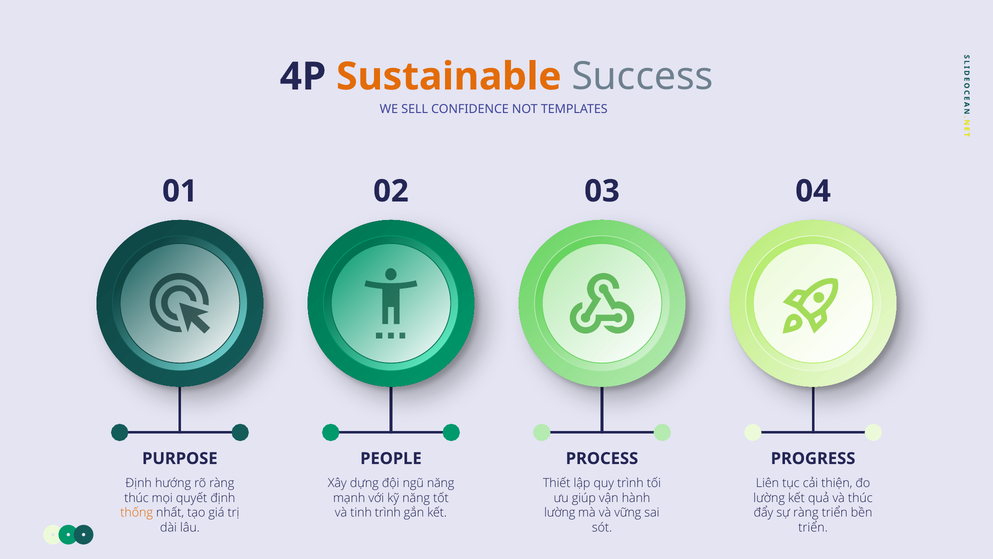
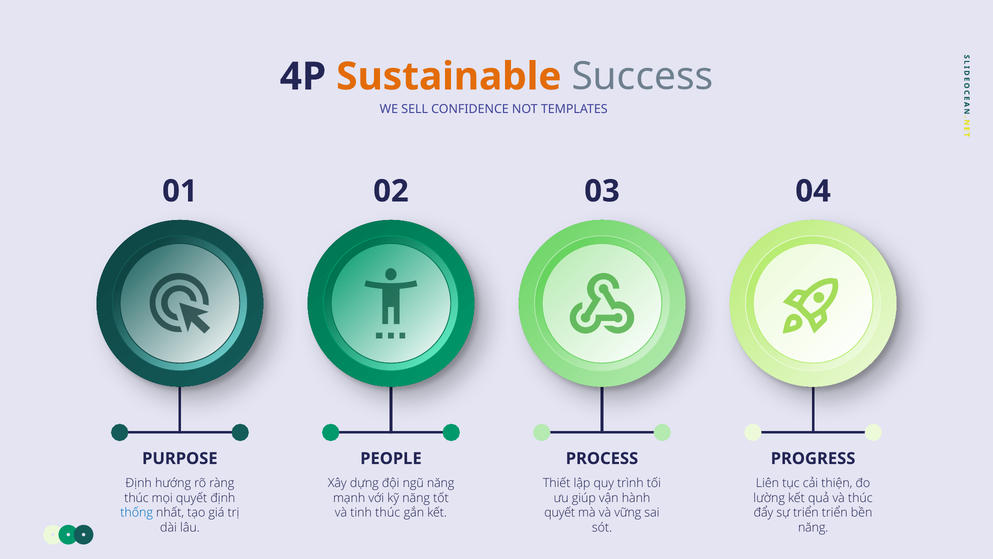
thống colour: orange -> blue (137, 512)
tinh trình: trình -> thúc (388, 512)
lường: lường -> quyết (560, 512)
sự ràng: ràng -> triển (806, 512)
triển: triển -> năng (813, 527)
